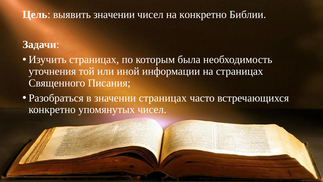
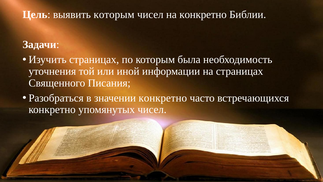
выявить значении: значении -> которым (114, 15)
значении страницах: страницах -> конкретно (163, 98)
